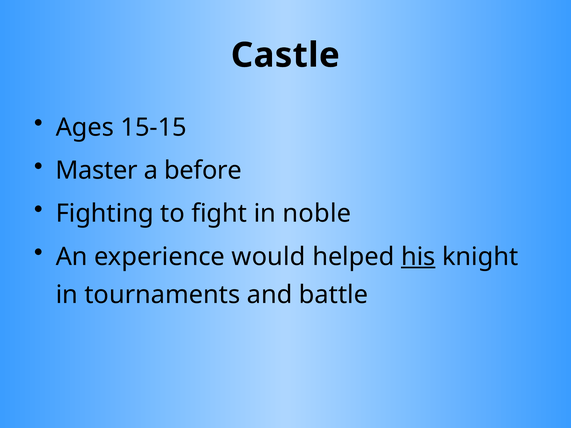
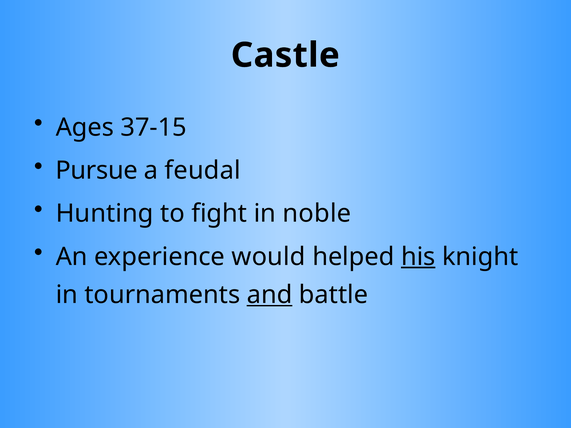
15-15: 15-15 -> 37-15 (154, 127)
Master: Master -> Pursue (97, 171)
before: before -> feudal (203, 171)
Fighting: Fighting -> Hunting (105, 214)
and underline: none -> present (270, 295)
